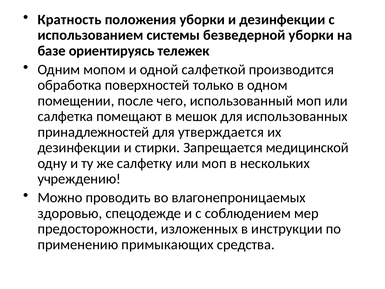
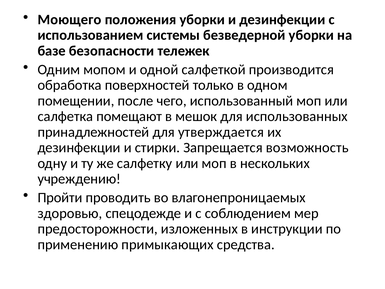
Кратность: Кратность -> Моющего (69, 20)
ориентируясь: ориентируясь -> безопасности (112, 51)
медицинской: медицинской -> возможность (307, 148)
Можно: Можно -> Пройти (60, 197)
